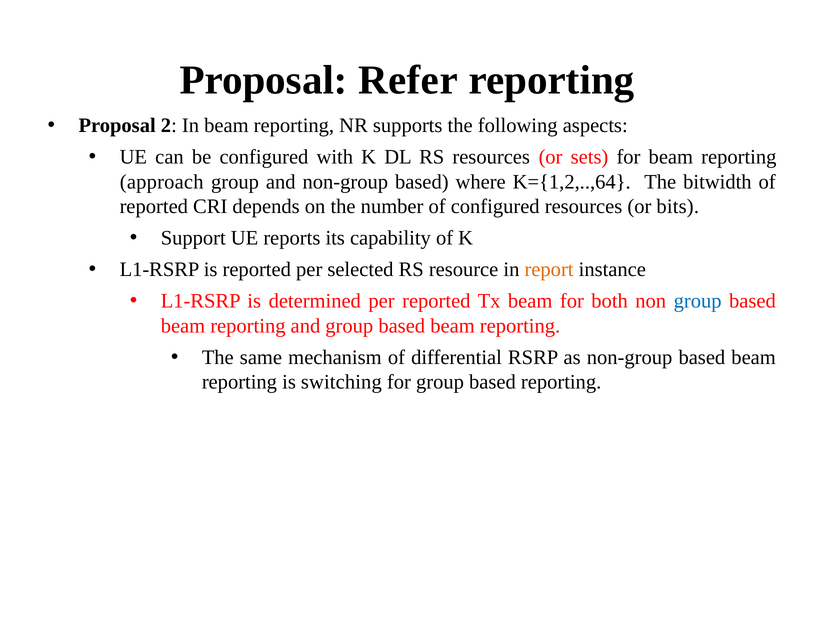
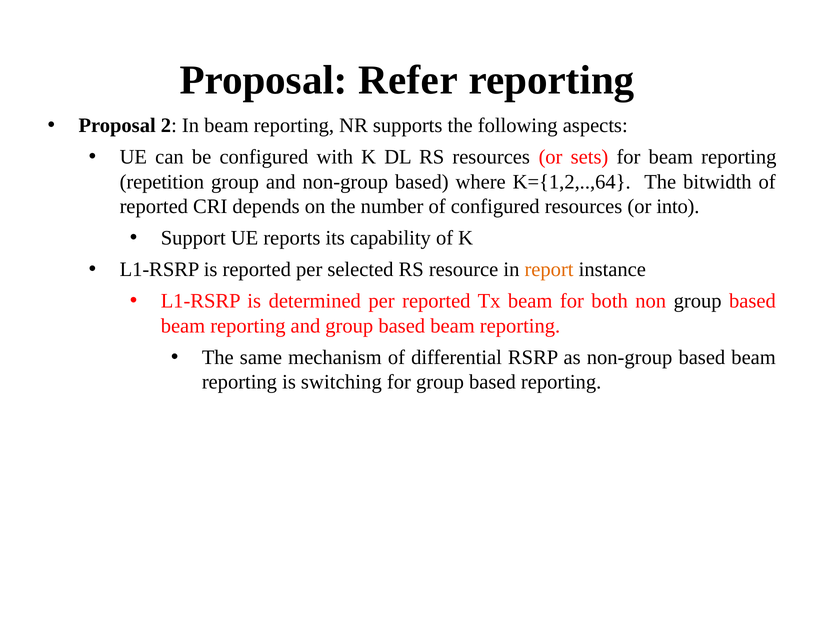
approach: approach -> repetition (162, 182)
bits: bits -> into (678, 206)
group colour: blue -> black (698, 301)
